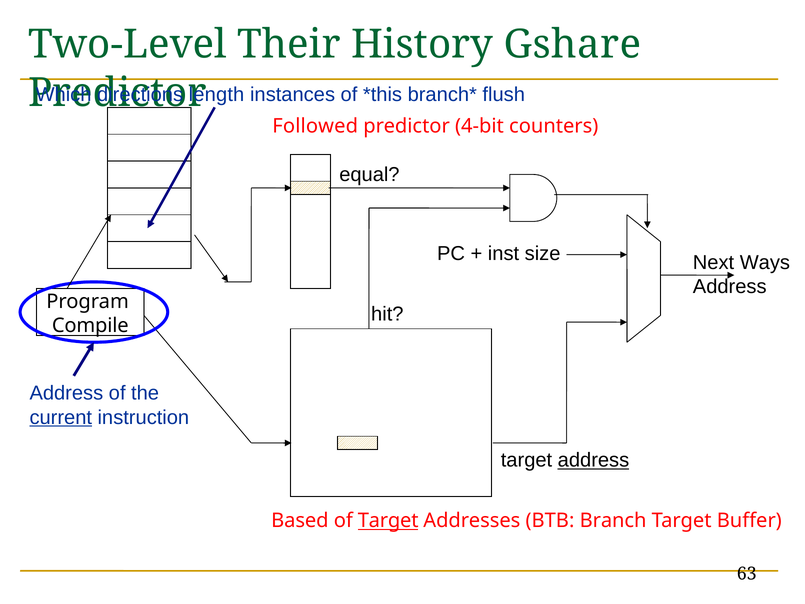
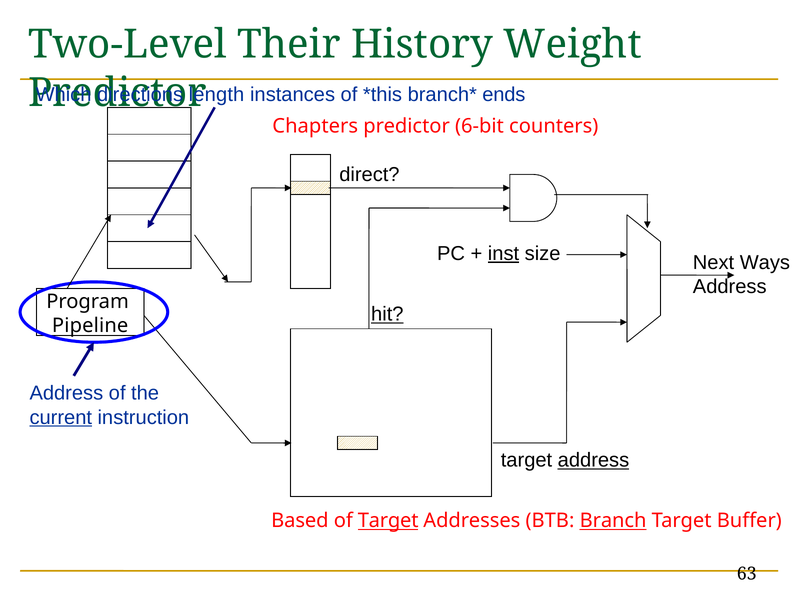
Gshare: Gshare -> Weight (573, 44)
flush: flush -> ends (504, 94)
Followed: Followed -> Chapters (315, 126)
4-bit: 4-bit -> 6-bit (479, 126)
equal: equal -> direct (369, 175)
inst underline: none -> present (504, 253)
hit underline: none -> present (387, 314)
Compile: Compile -> Pipeline (90, 325)
Branch underline: none -> present (613, 521)
